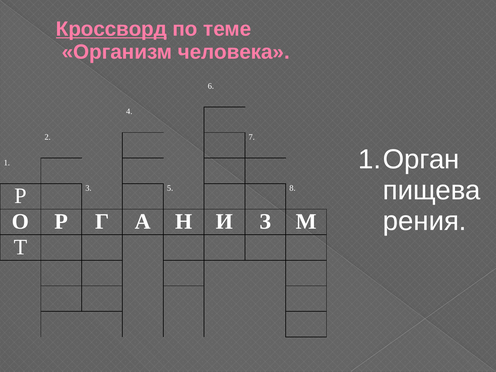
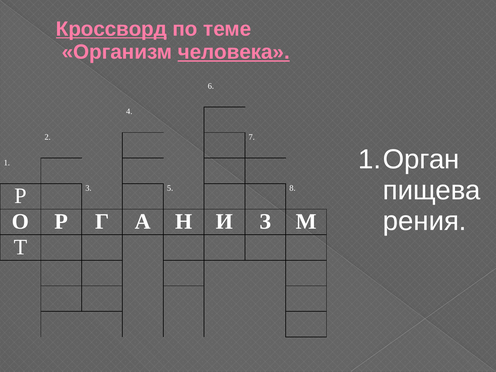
человека underline: none -> present (234, 52)
